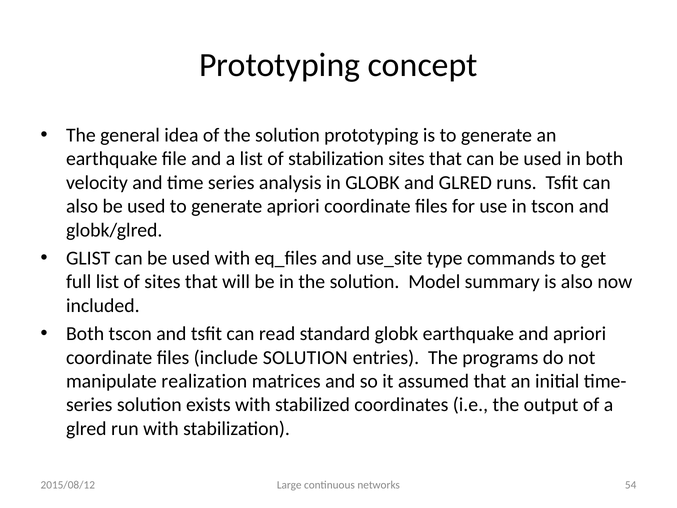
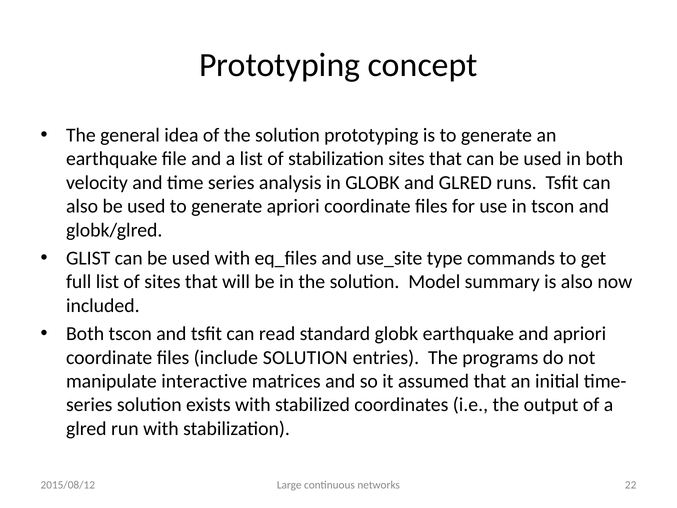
realization: realization -> interactive (204, 381)
54: 54 -> 22 (631, 485)
